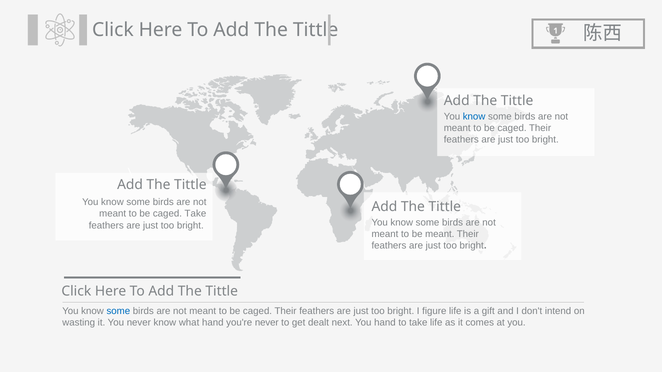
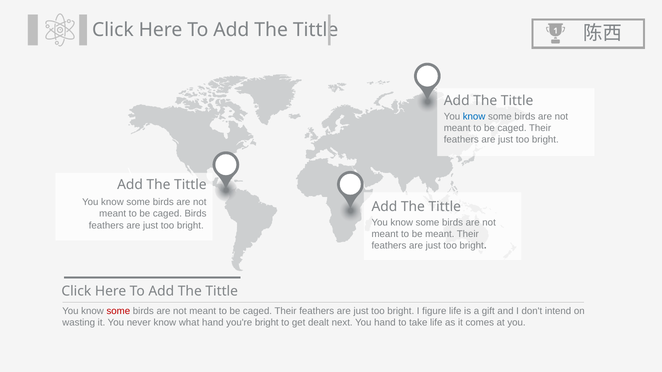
caged Take: Take -> Birds (196, 214)
some colour: blue -> red (118, 311)
you're never: never -> bright (267, 323)
